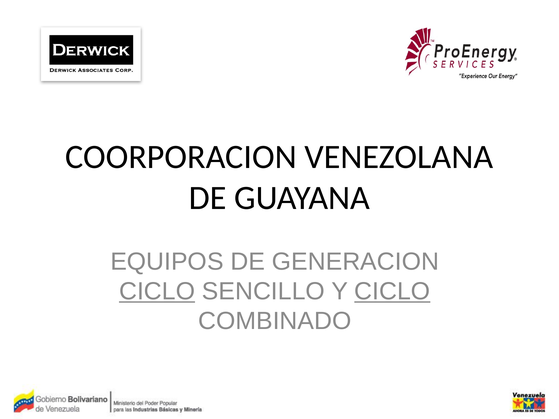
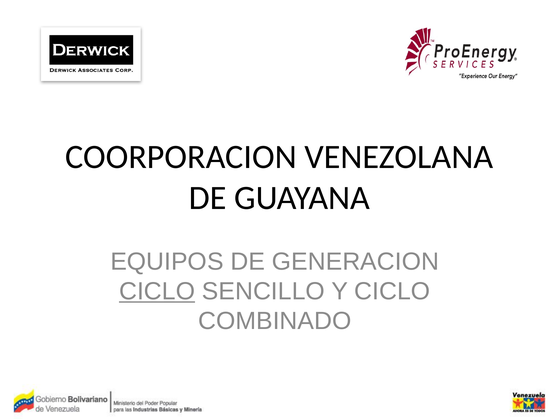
CICLO underline: present -> none (392, 291)
